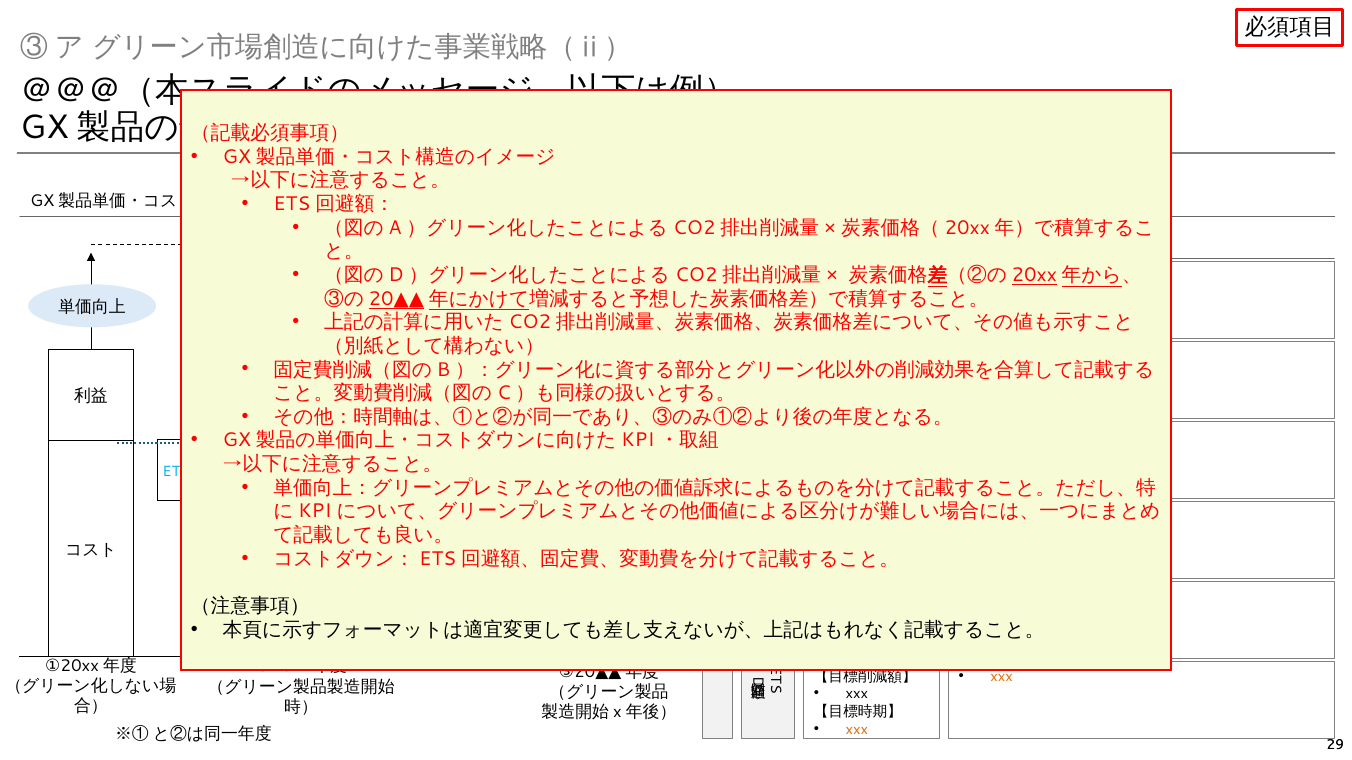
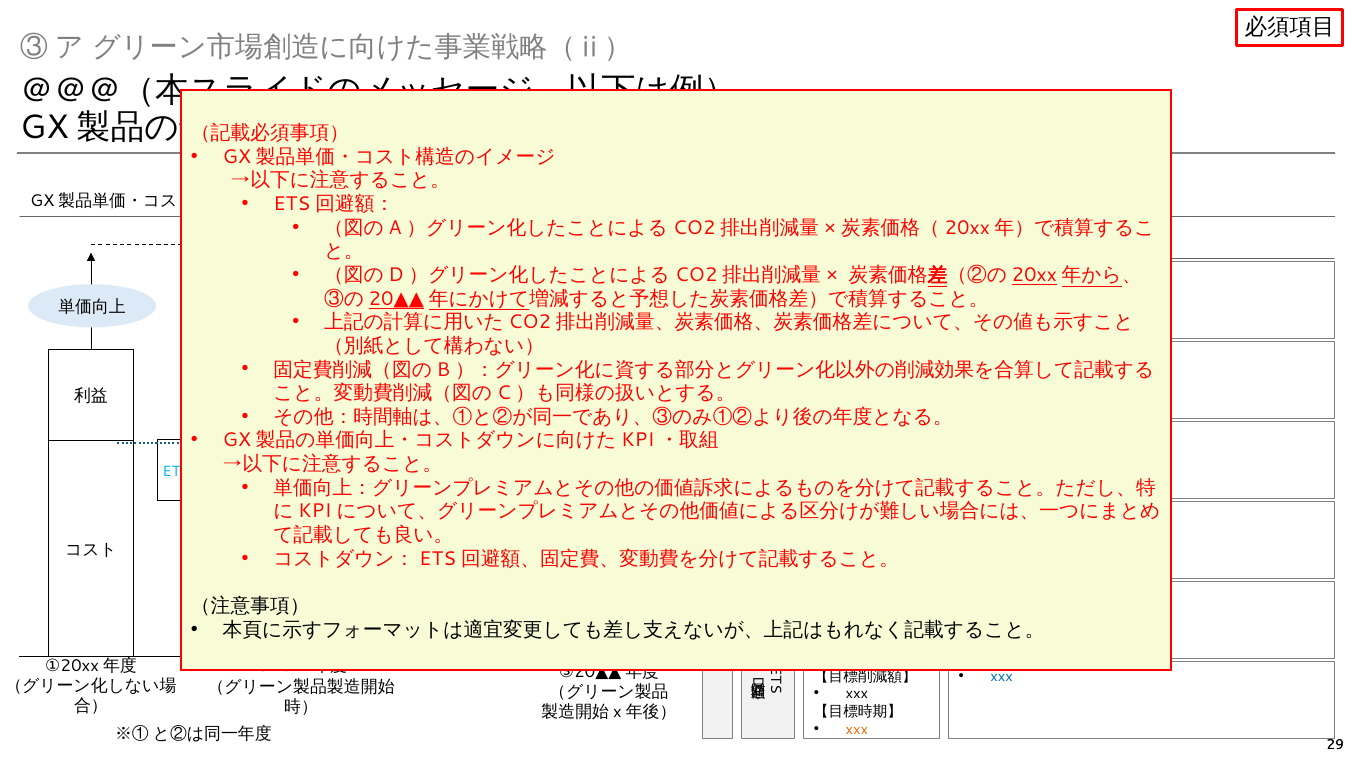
xxx colour: orange -> blue (1002, 677)
